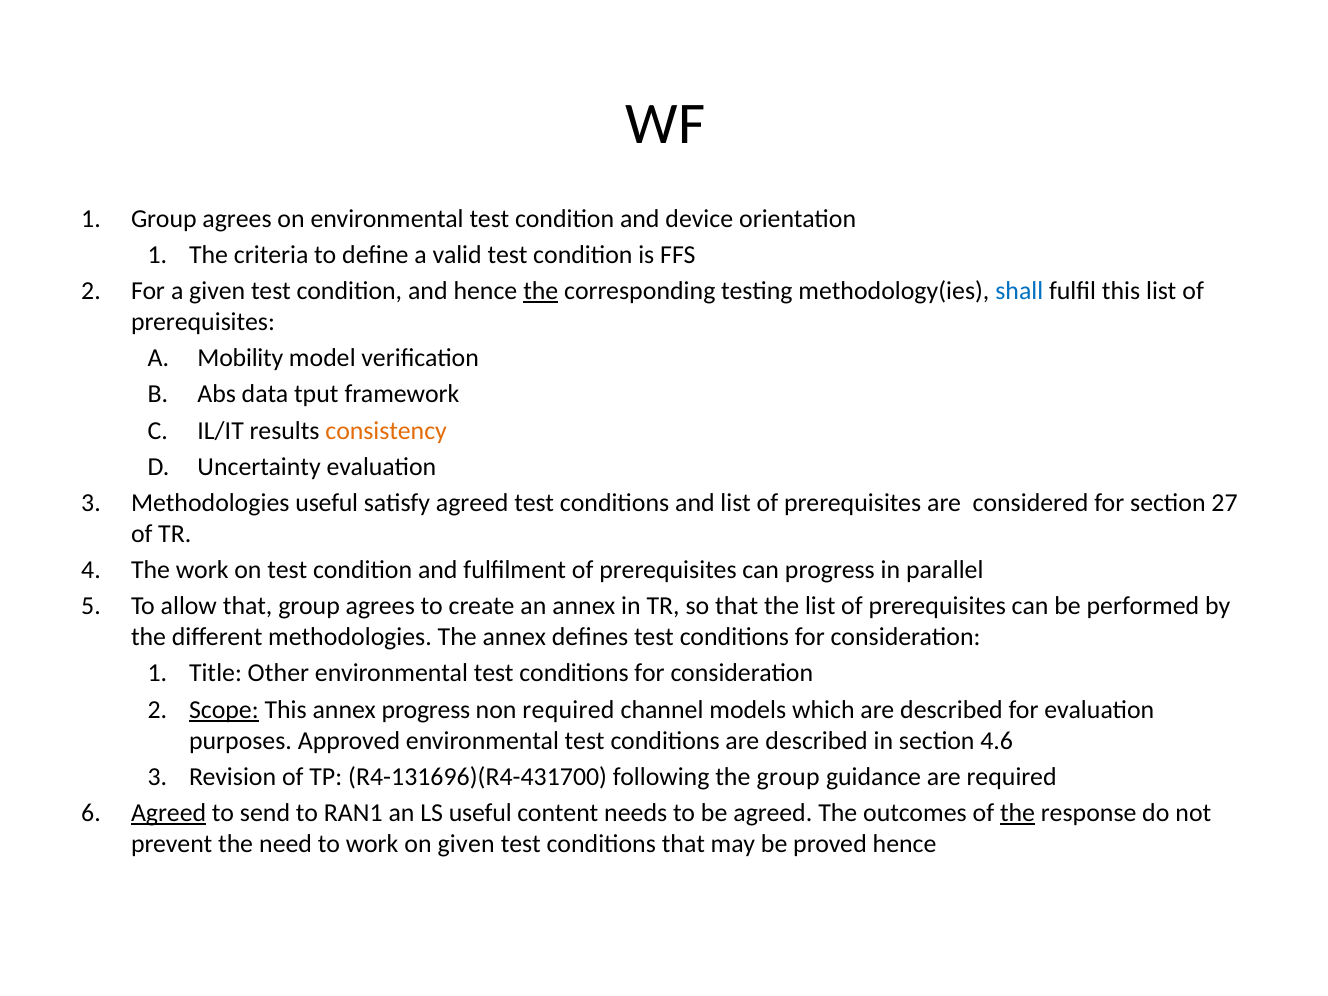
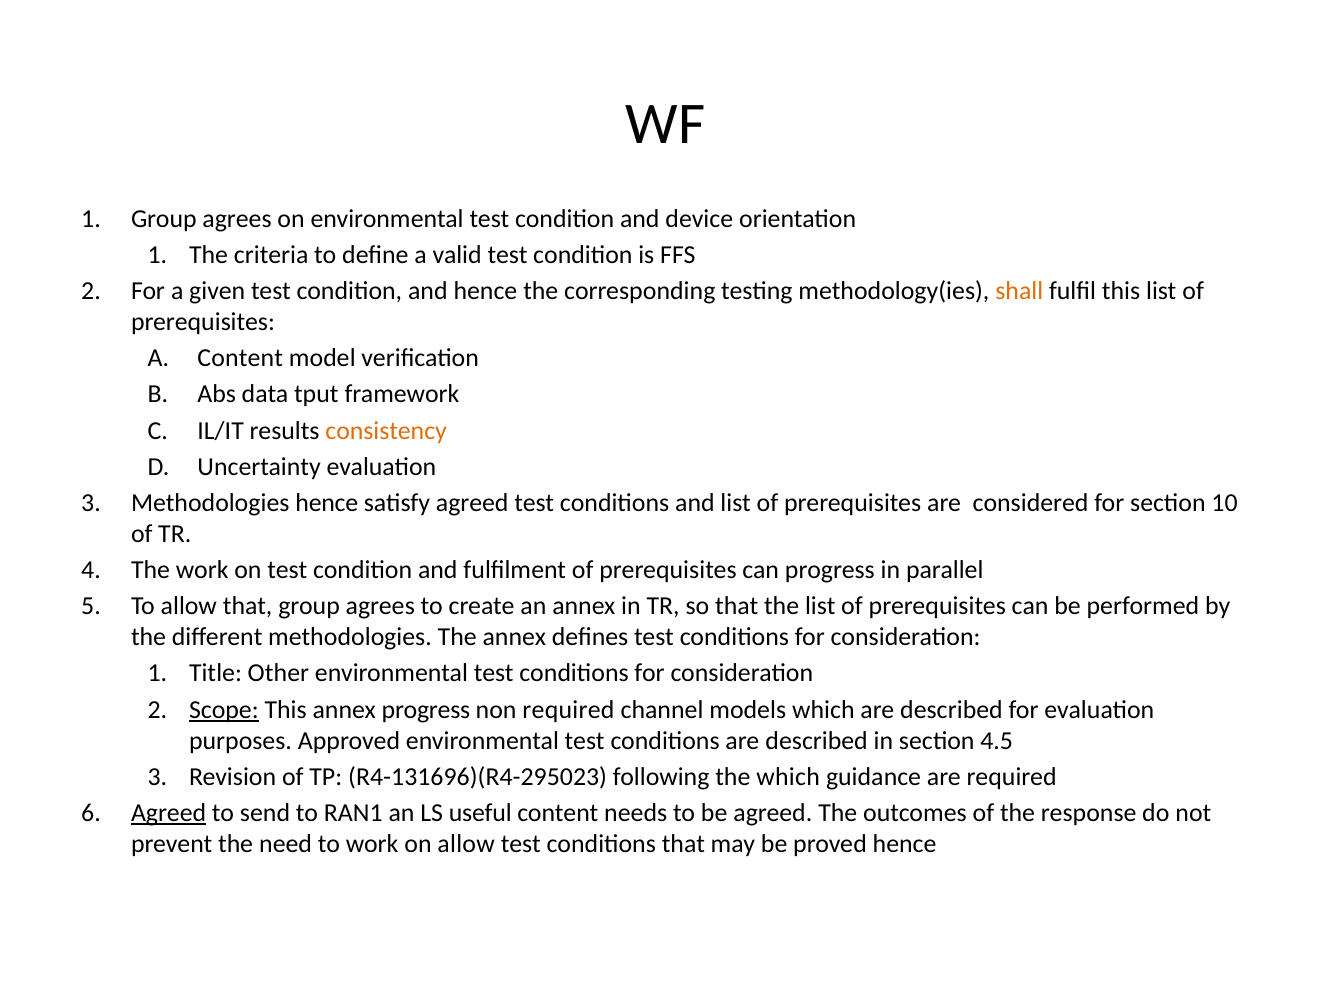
the underline: present -> none (541, 291)
shall colour: blue -> orange (1019, 291)
A Mobility: Mobility -> Content (240, 358)
Methodologies useful: useful -> hence (327, 503)
27: 27 -> 10 (1225, 503)
4.6: 4.6 -> 4.5 (997, 741)
R4-131696)(R4-431700: R4-131696)(R4-431700 -> R4-131696)(R4-295023 (478, 777)
the group: group -> which (788, 777)
the underline: present -> none (1018, 813)
on given: given -> allow (466, 844)
